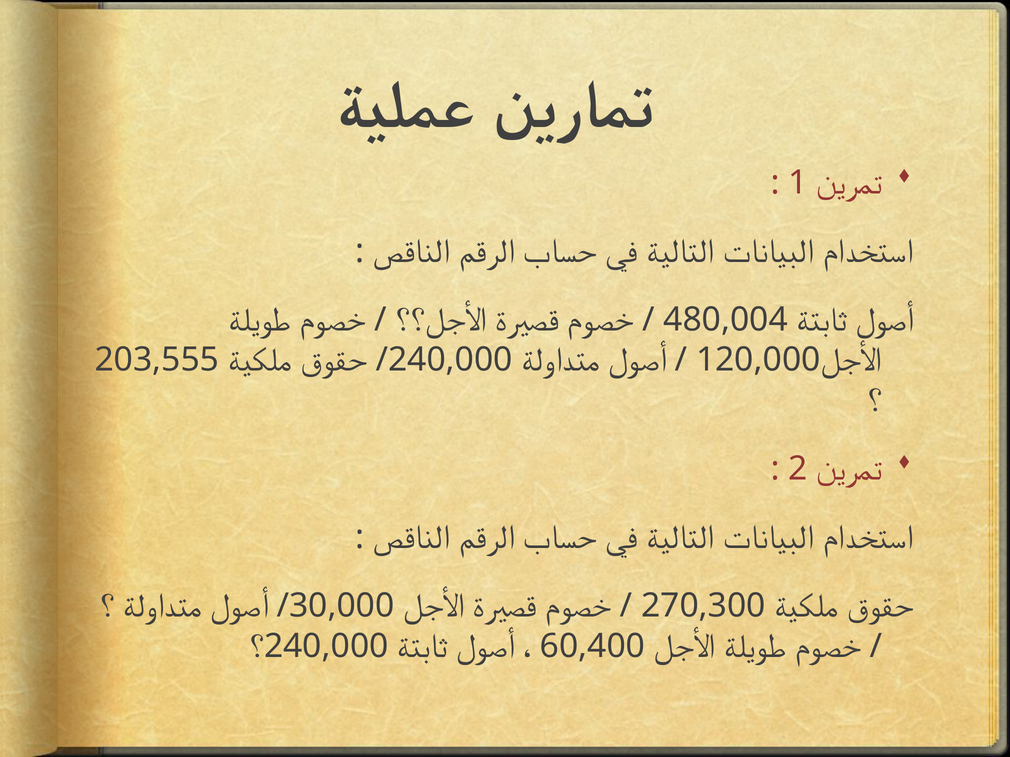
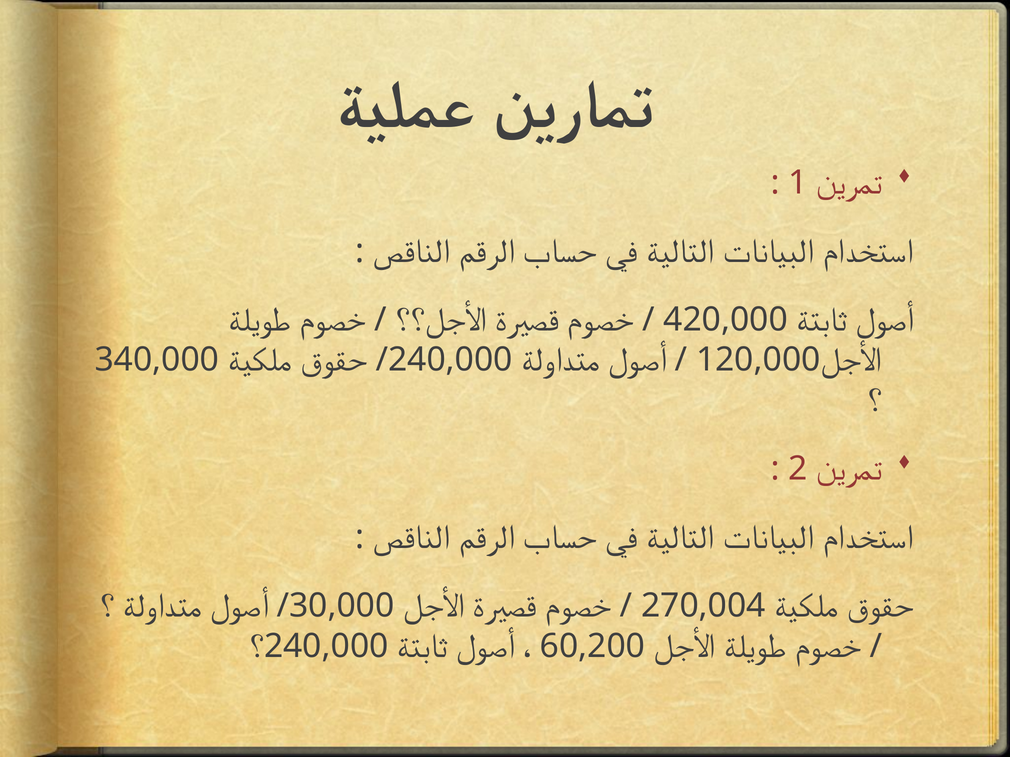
480,004: 480,004 -> 420,000 (726, 320)
203,555: 203,555 -> 340,000 (157, 360)
270,300: 270,300 -> 270,004 (703, 606)
60,400: 60,400 -> 60,200 (592, 646)
